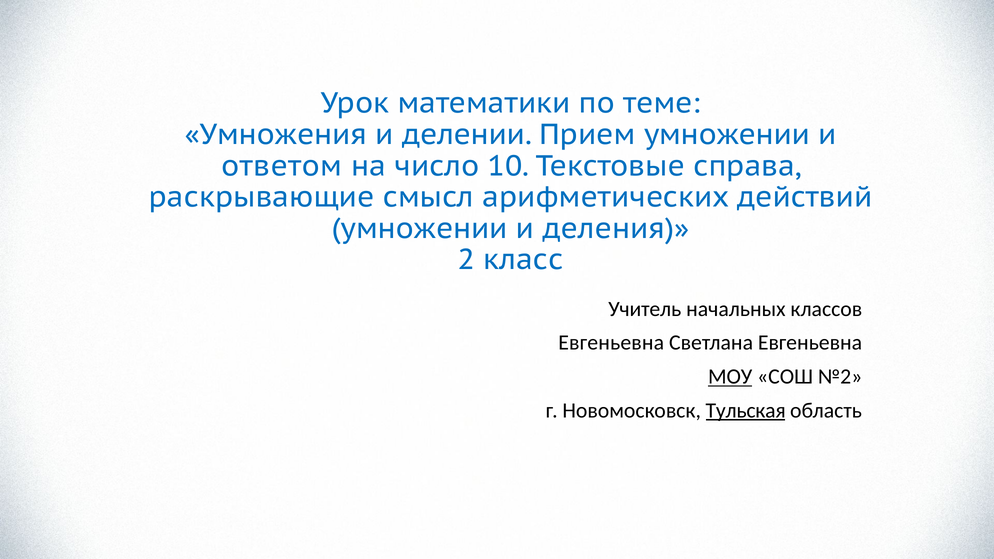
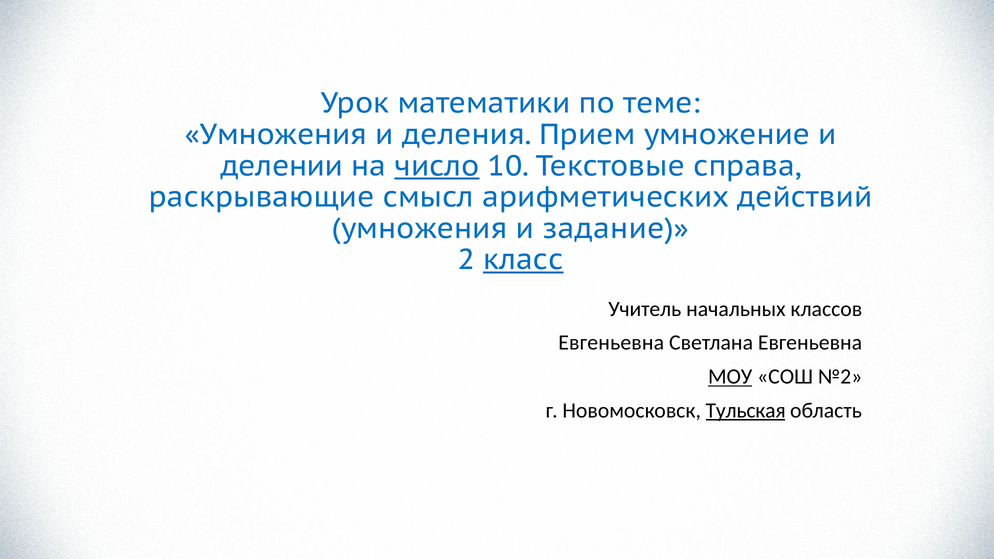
делении: делении -> деления (467, 135)
Прием умножении: умножении -> умножение (727, 135)
ответом: ответом -> делении (282, 166)
число underline: none -> present (437, 166)
умножении: умножении -> умножения (420, 229)
деления: деления -> задание (616, 229)
класс underline: none -> present (523, 260)
